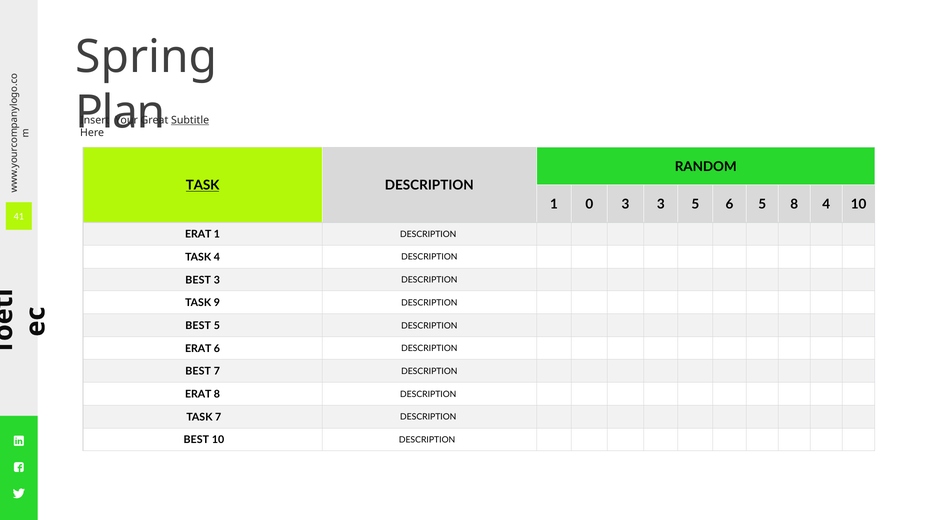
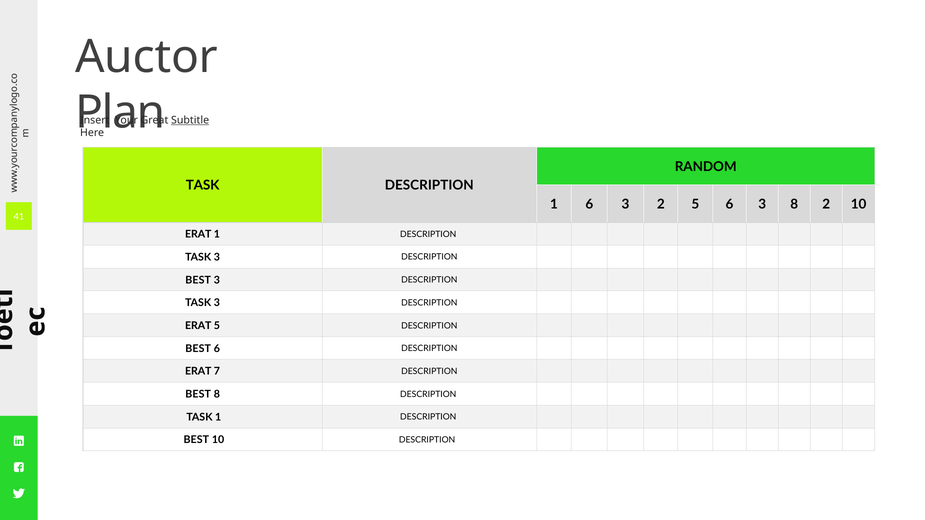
Spring: Spring -> Auctor (147, 57)
TASK underline: present -> none (203, 186)
1 0: 0 -> 6 (589, 204)
3 3: 3 -> 2 (661, 204)
5 6 5: 5 -> 3 (762, 204)
8 4: 4 -> 2 (826, 204)
4: 4 -> 3 (217, 257)
9: 9 -> 3 (217, 303)
BEST: BEST -> ERAT (198, 326)
ERAT: ERAT -> BEST (198, 349)
BEST: BEST -> ERAT (198, 372)
ERAT: ERAT -> BEST (198, 395)
TASK 7: 7 -> 1 (218, 417)
